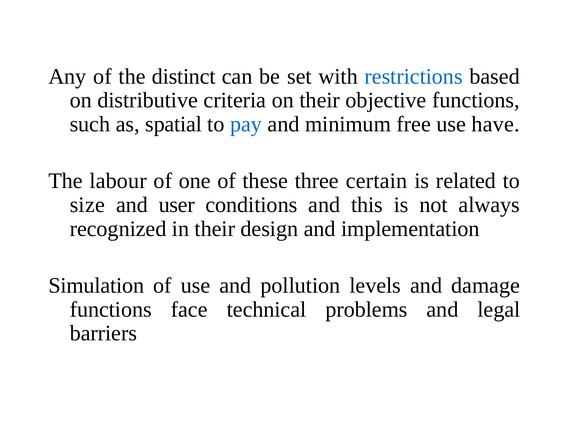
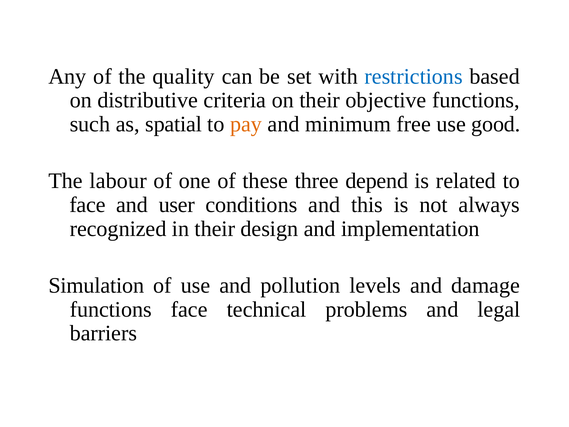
distinct: distinct -> quality (184, 76)
pay colour: blue -> orange (246, 124)
have: have -> good (496, 124)
certain: certain -> depend (377, 181)
size: size -> face (88, 205)
